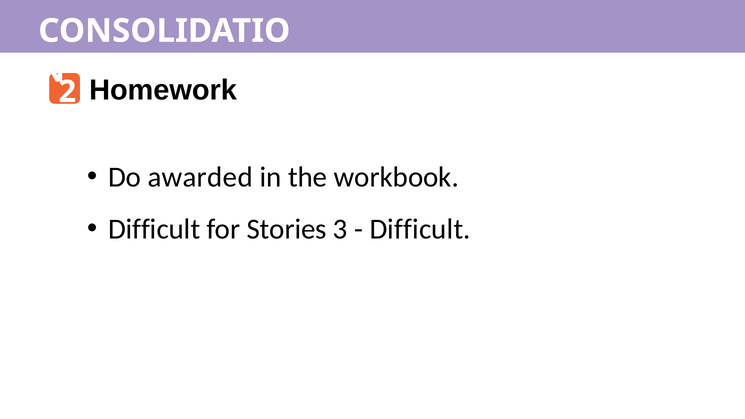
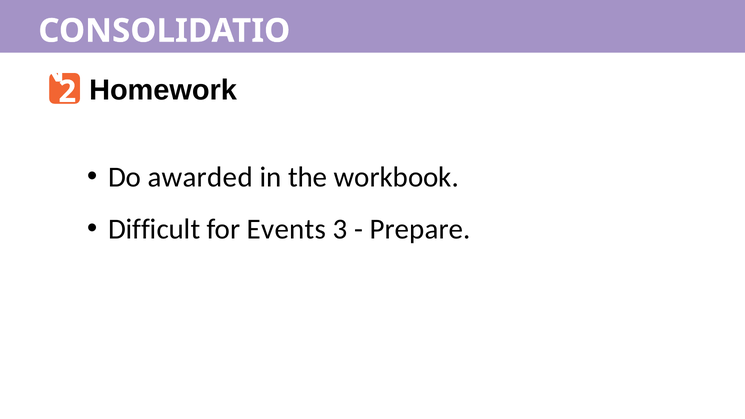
Stories: Stories -> Events (286, 229)
Difficult: Difficult -> Prepare (420, 229)
